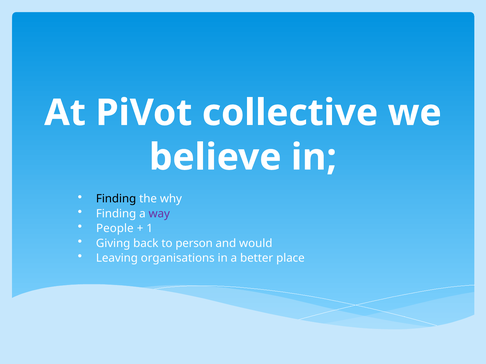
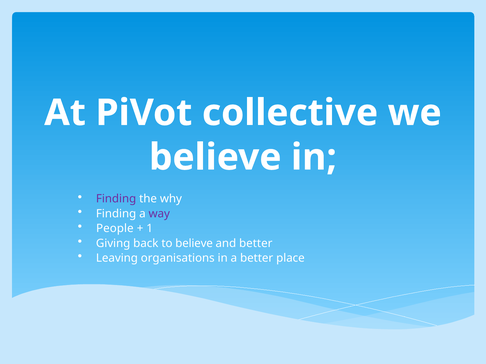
Finding colour: black -> purple (116, 199)
to person: person -> believe (194, 244)
and would: would -> better (256, 244)
